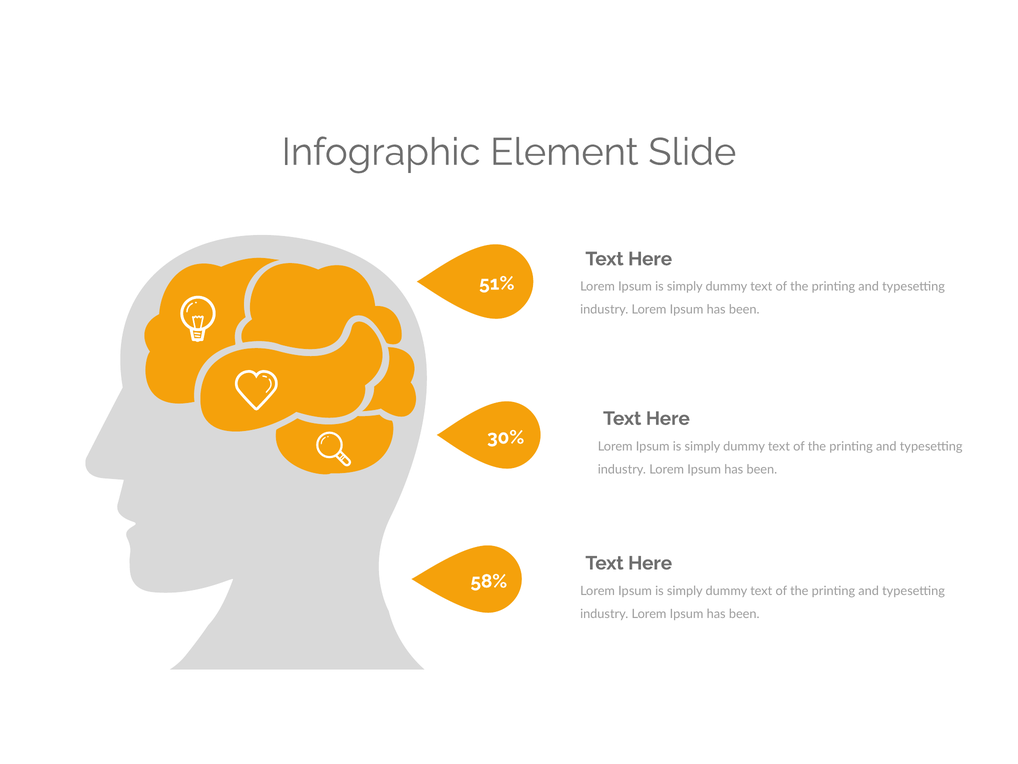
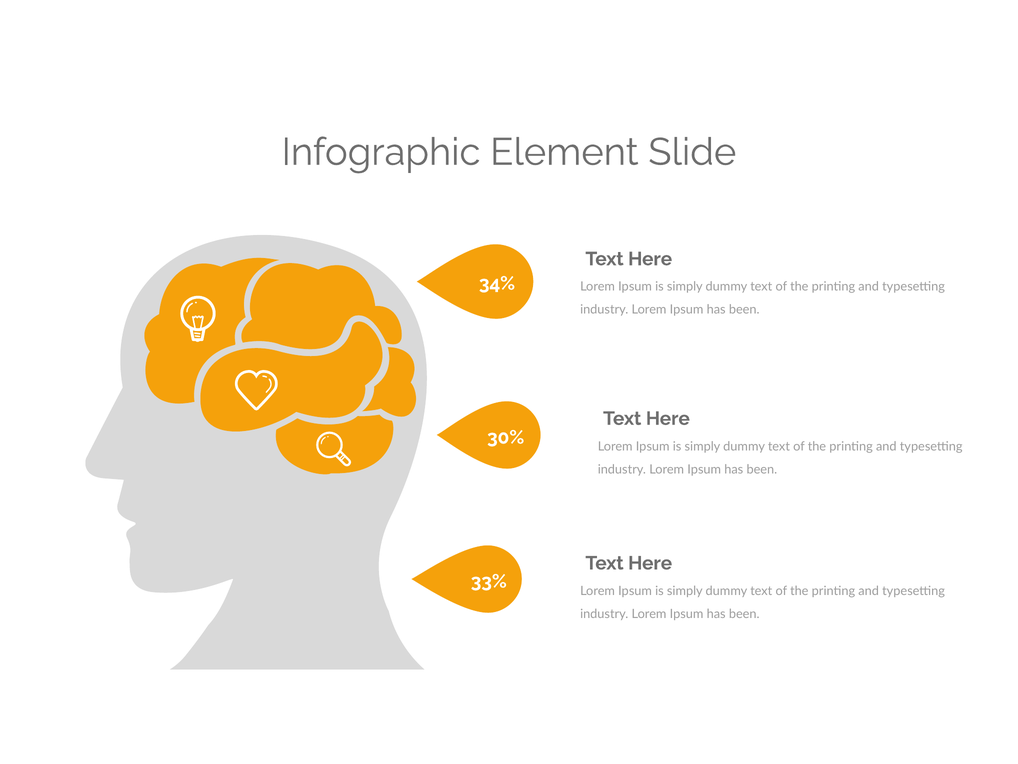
51%: 51% -> 34% (497, 283)
58%: 58% -> 33% (489, 581)
